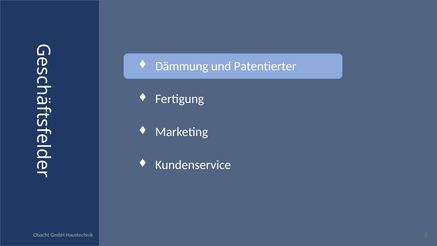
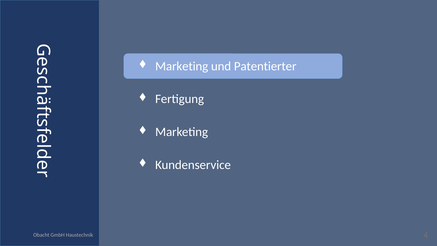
Dämmung: Dämmung -> Marketing (182, 66)
